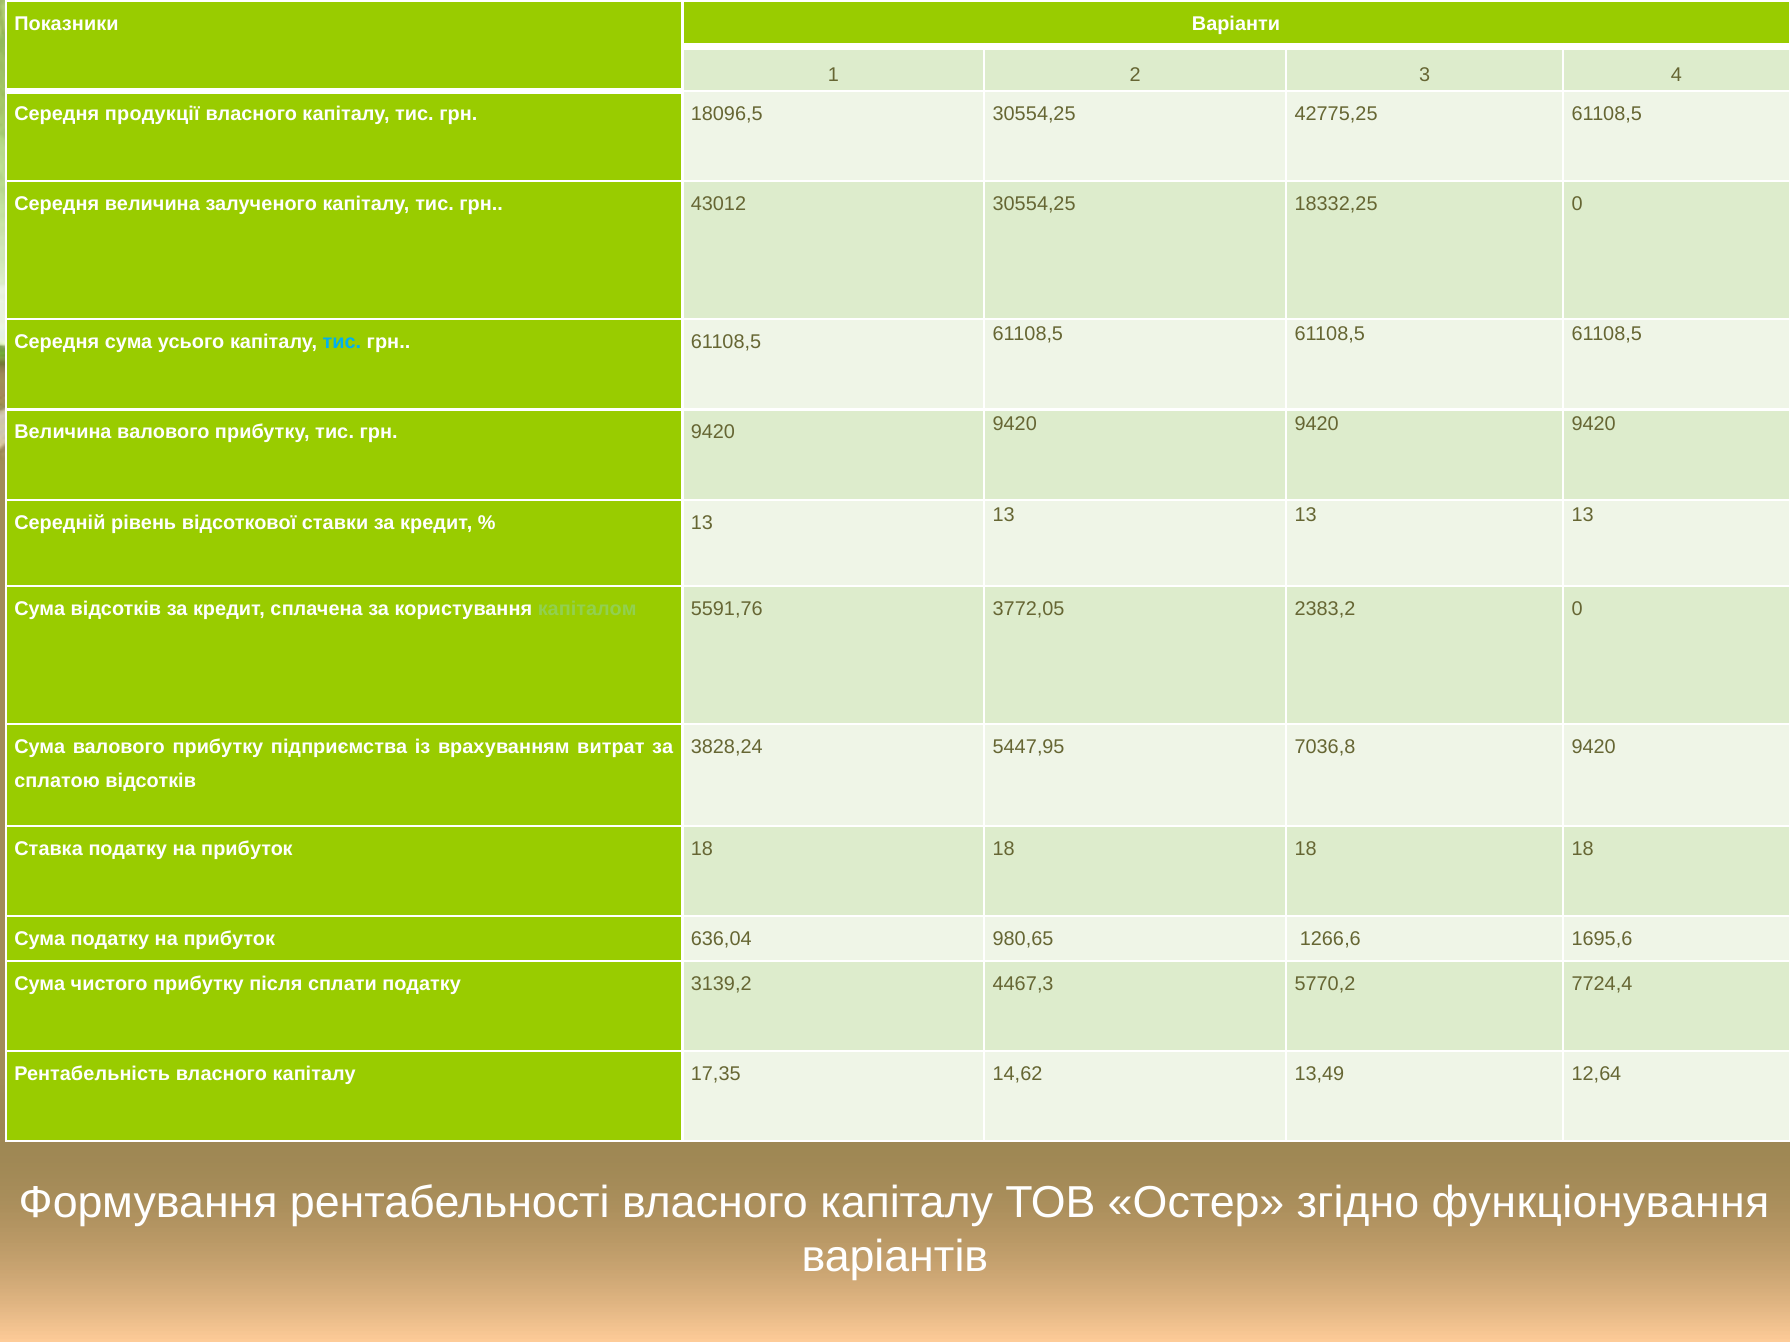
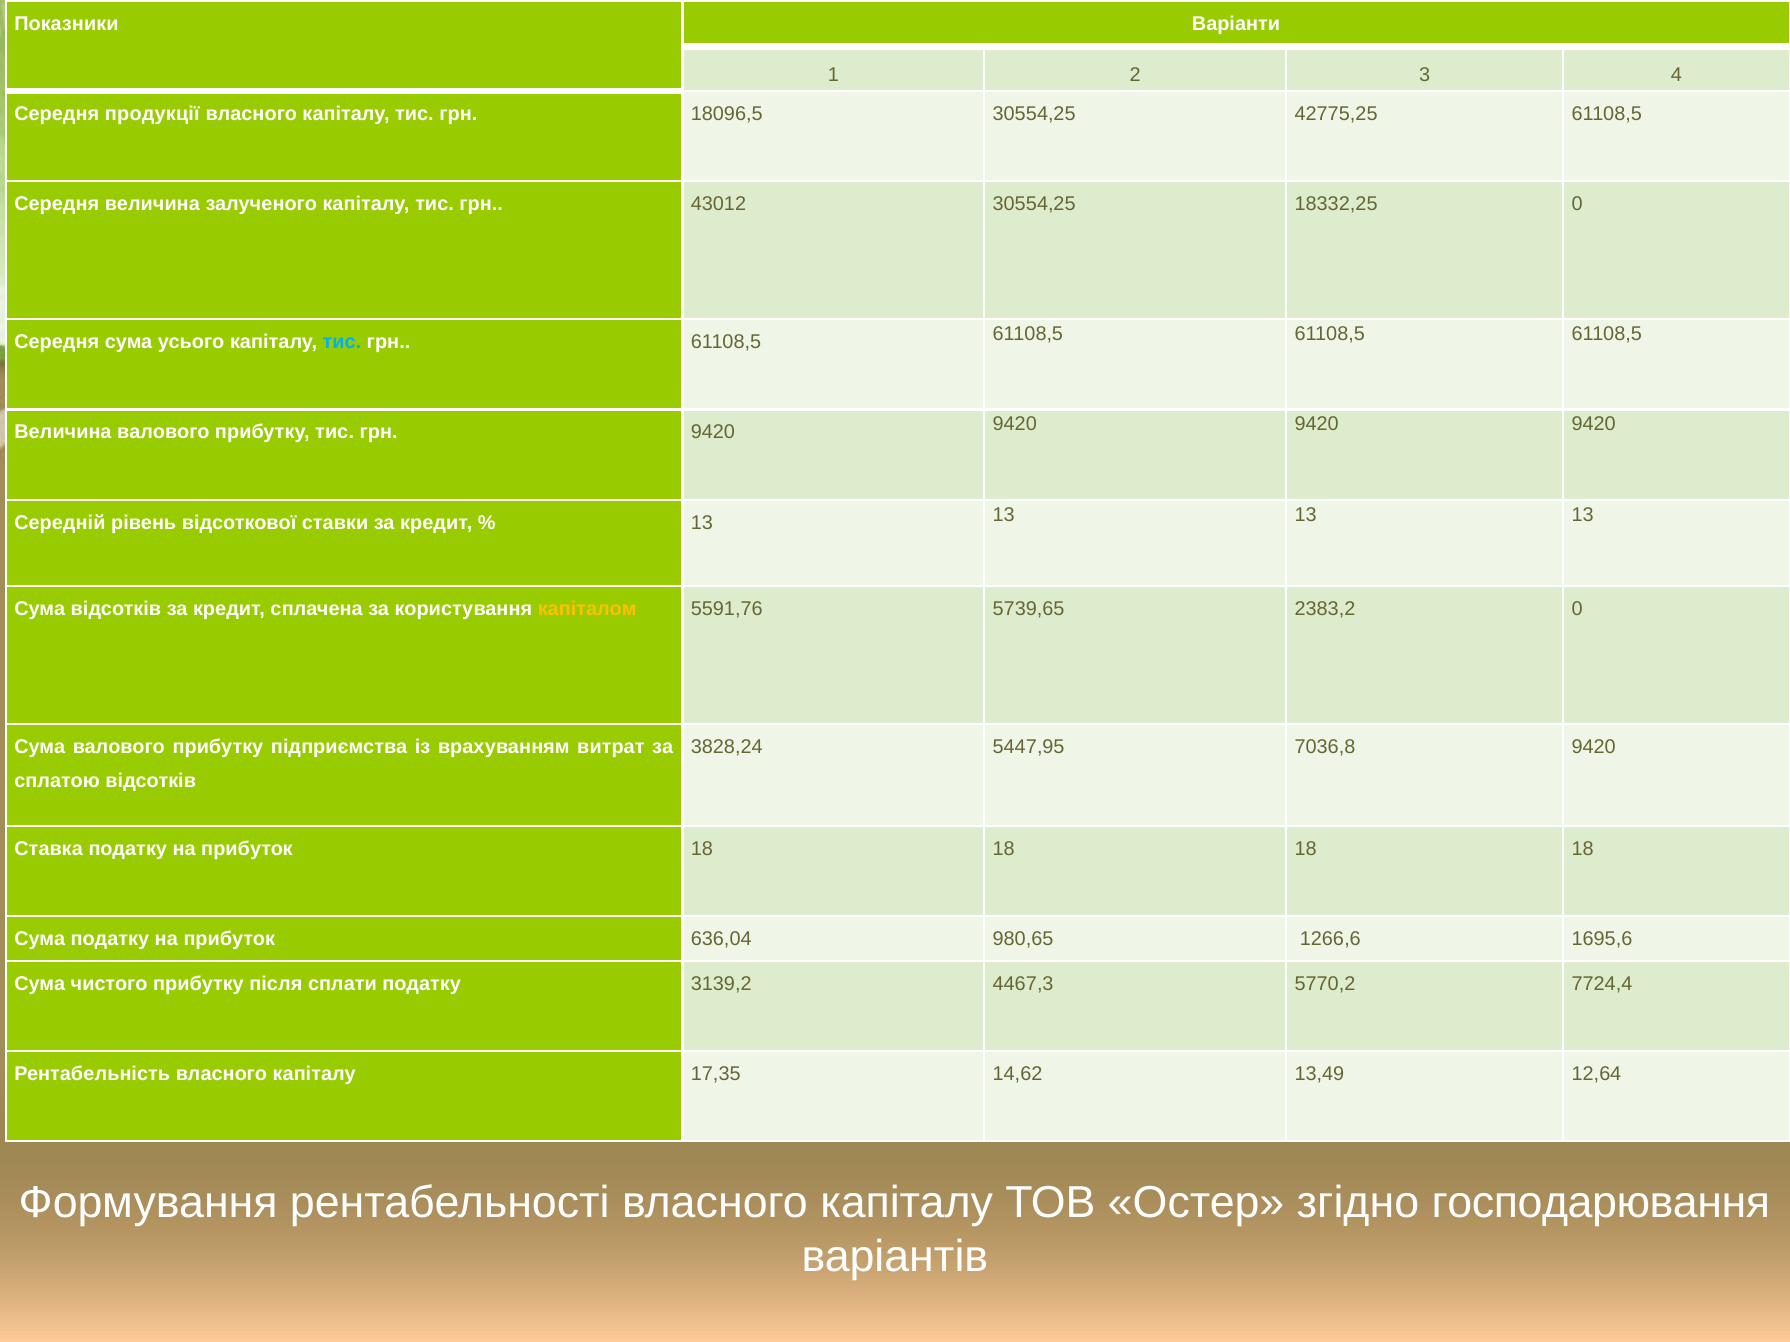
капіталом colour: light green -> yellow (587, 609)
3772,05: 3772,05 -> 5739,65 (1029, 609)
функціонування: функціонування -> господарювання (1601, 1203)
